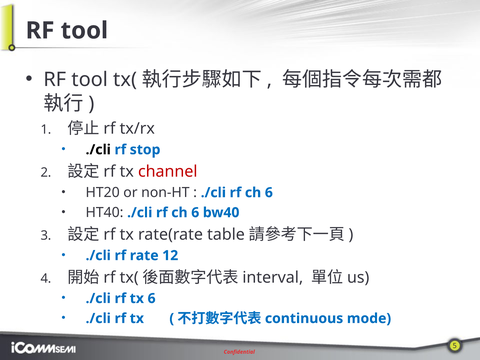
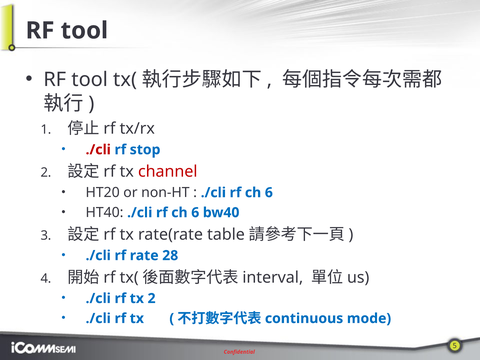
./cli colour: black -> red (98, 150)
12: 12 -> 28 (170, 256)
tx 6: 6 -> 2 (152, 298)
